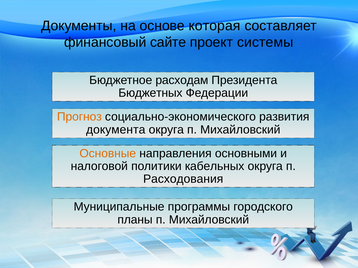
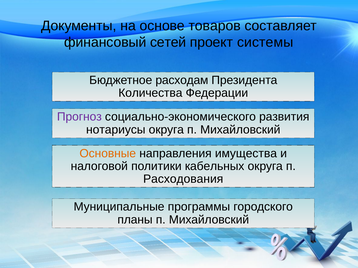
которая: которая -> товаров (215, 26)
сайте: сайте -> сетей (168, 42)
Бюджетных: Бюджетных -> Количества (150, 93)
Прогноз colour: orange -> purple (79, 117)
документа: документа -> нотариусы (116, 130)
основными: основными -> имущества (246, 154)
